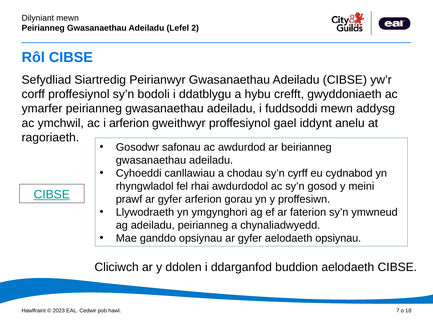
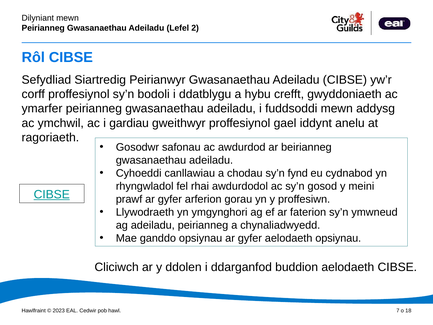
i arferion: arferion -> gardiau (129, 123)
cyrff: cyrff -> fynd (298, 173)
